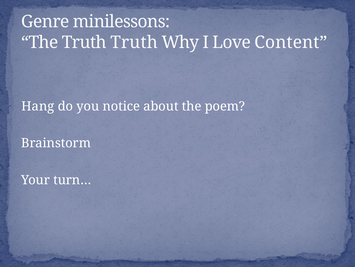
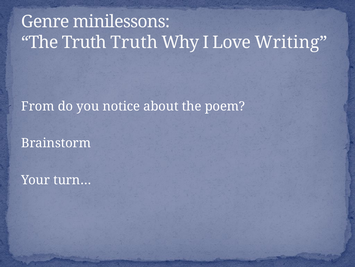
Content: Content -> Writing (291, 42)
Hang: Hang -> From (38, 106)
